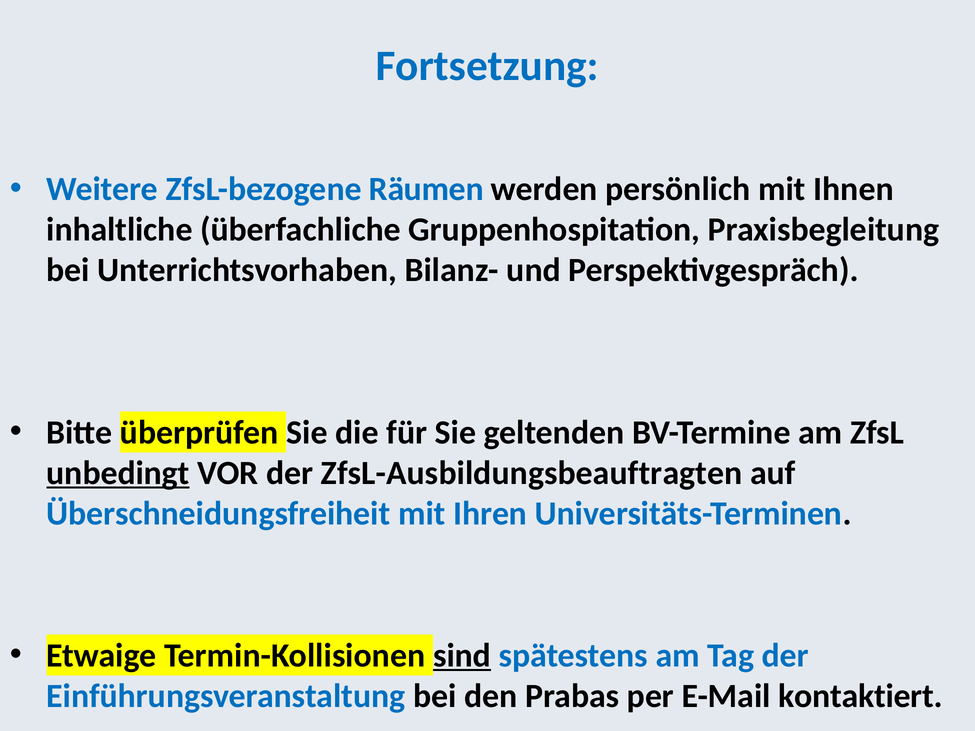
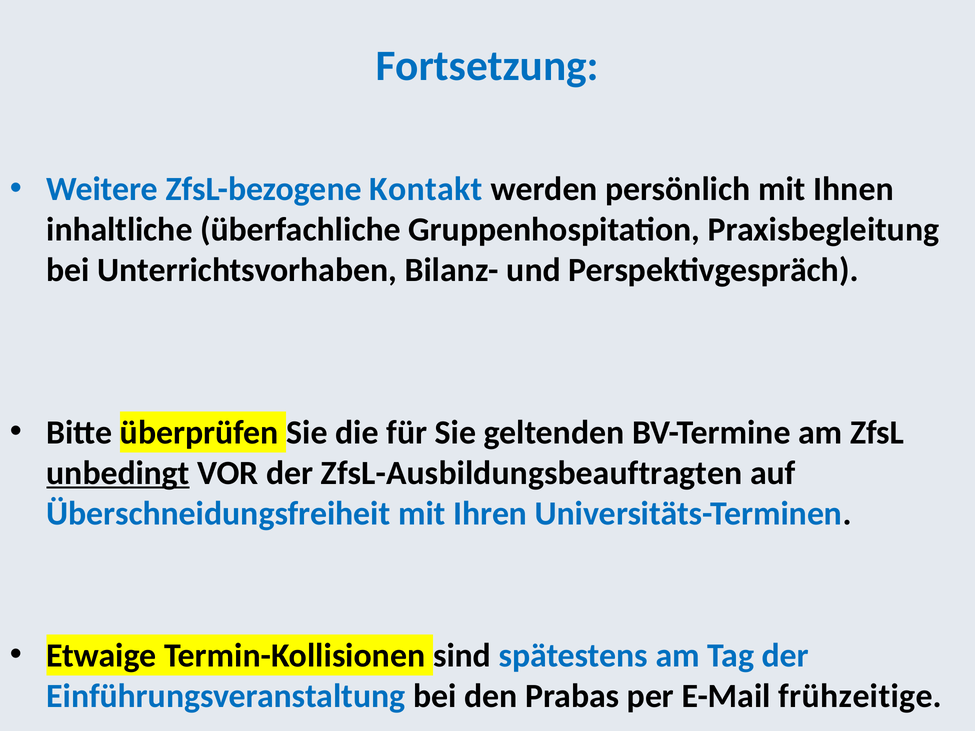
Räumen: Räumen -> Kontakt (426, 189)
sind underline: present -> none (462, 656)
kontaktiert: kontaktiert -> frühzeitige (860, 696)
